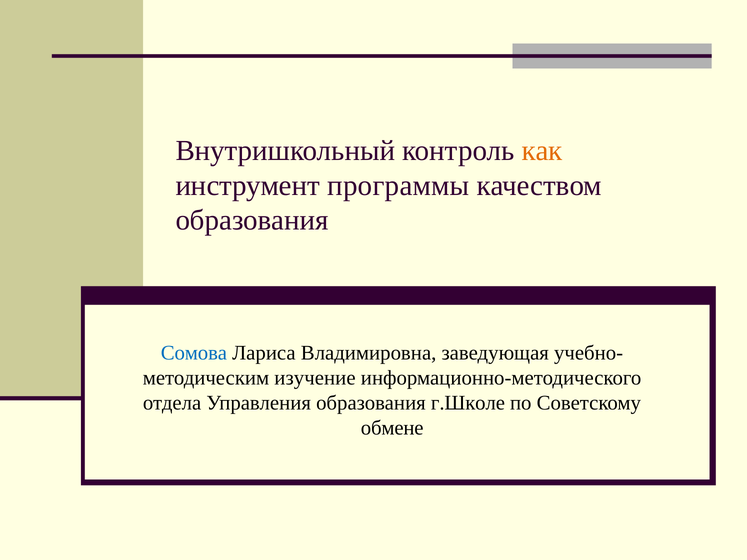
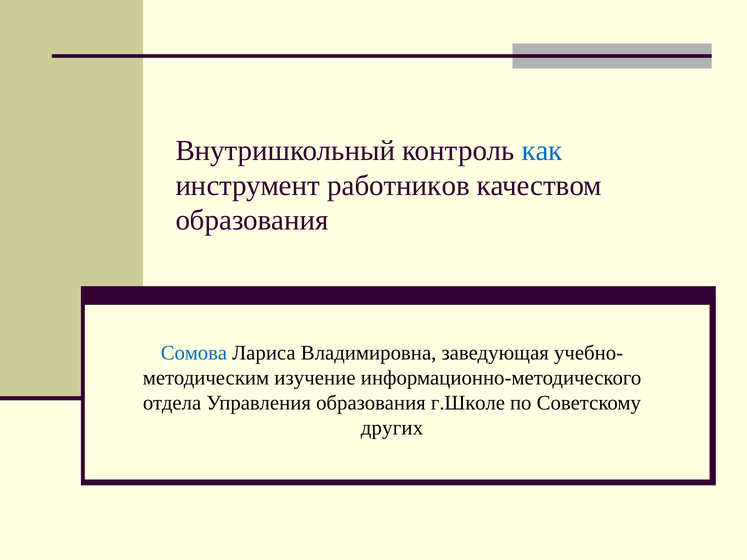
как colour: orange -> blue (542, 151)
программы: программы -> работников (398, 186)
обмене: обмене -> других (392, 428)
